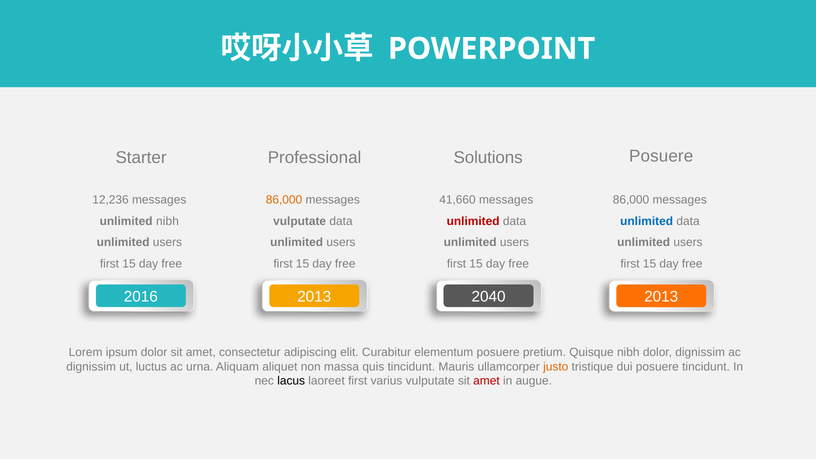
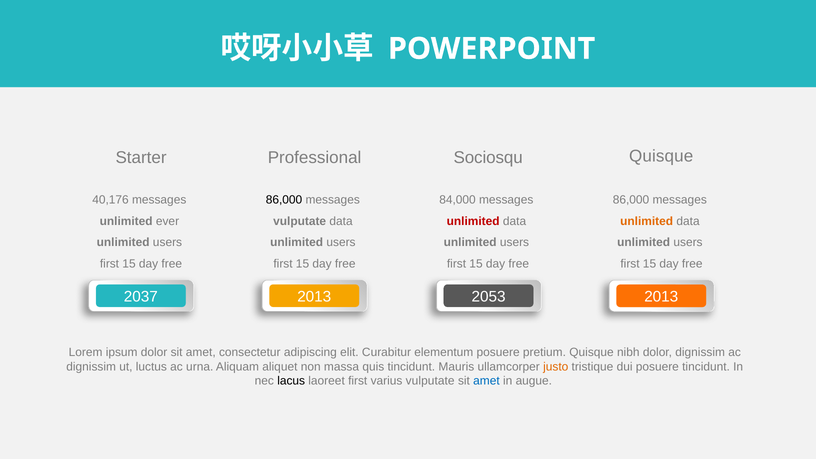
Posuere: Posuere -> Quisque (661, 156)
Solutions: Solutions -> Sociosqu (488, 157)
12,236: 12,236 -> 40,176 (110, 200)
86,000 colour: orange -> black (284, 200)
41,660: 41,660 -> 84,000 (457, 200)
unlimited nibh: nibh -> ever (167, 221)
unlimited colour: blue -> orange (647, 221)
2016: 2016 -> 2037 (141, 297)
2040: 2040 -> 2053 (489, 297)
amet colour: red -> blue (486, 381)
